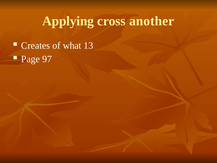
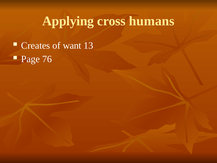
another: another -> humans (152, 21)
what: what -> want (72, 46)
97: 97 -> 76 (47, 59)
